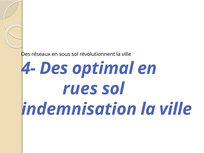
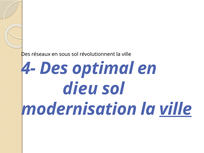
rues: rues -> dieu (80, 89)
indemnisation: indemnisation -> modernisation (79, 109)
ville underline: none -> present (176, 109)
